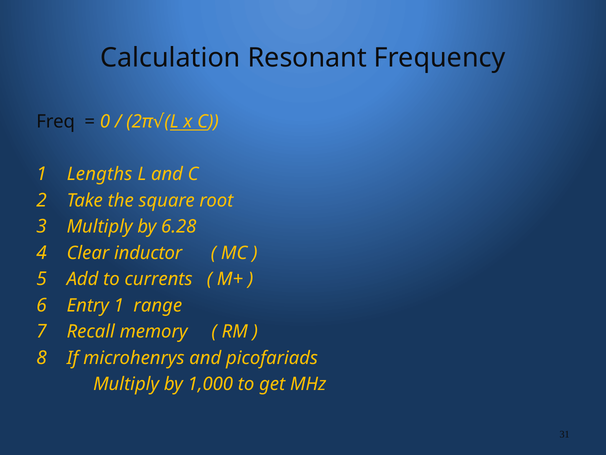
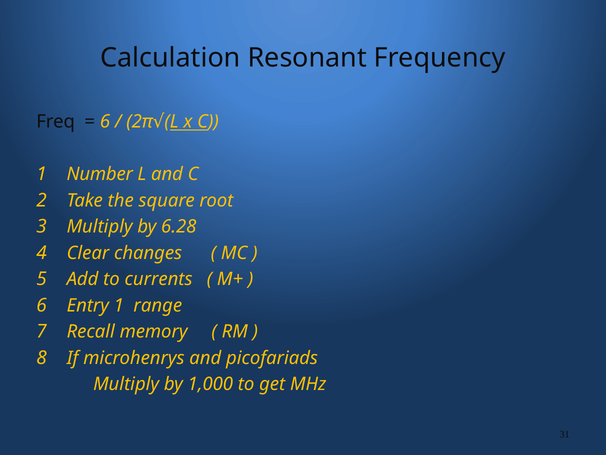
0: 0 -> 6 (105, 121)
Lengths: Lengths -> Number (100, 174)
inductor: inductor -> changes (148, 253)
